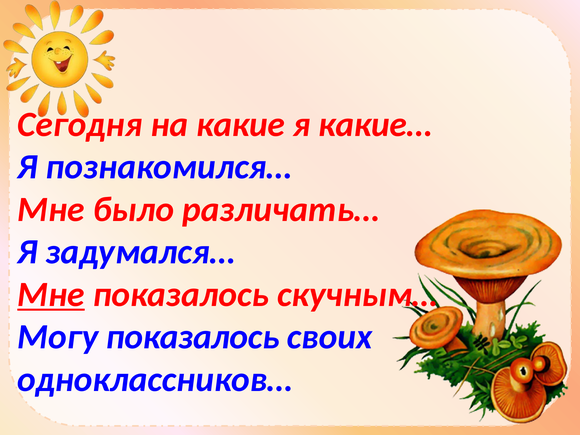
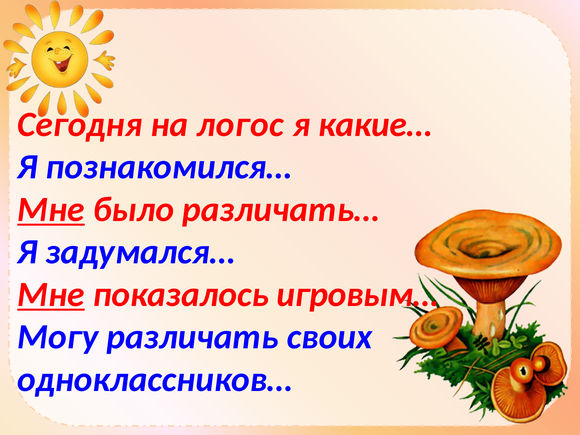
какие: какие -> логос (240, 124)
Мне underline: none -> present (51, 209)
скучным…: скучным… -> игровым… (357, 294)
Могу показалось: показалось -> различать (193, 337)
